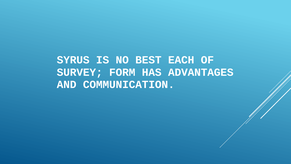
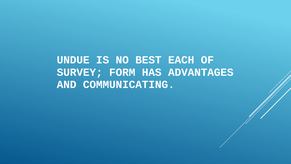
SYRUS: SYRUS -> UNDUE (73, 60)
COMMUNICATION: COMMUNICATION -> COMMUNICATING (129, 84)
